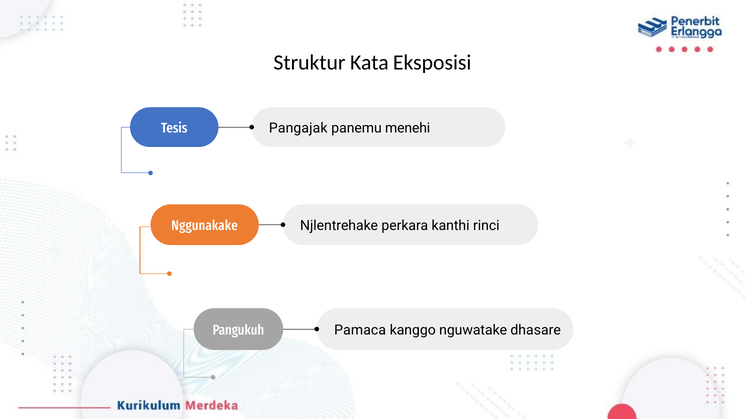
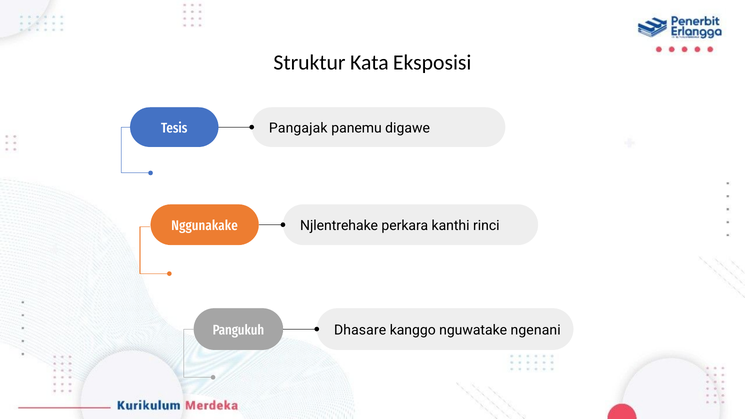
menehi: menehi -> digawe (408, 128)
Pamaca: Pamaca -> Dhasare (360, 330)
dhasare: dhasare -> ngenani (536, 330)
